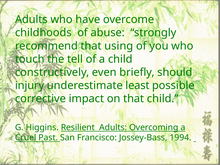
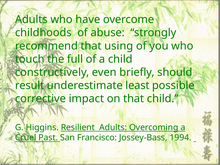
tell: tell -> full (75, 59)
injury: injury -> result (30, 85)
